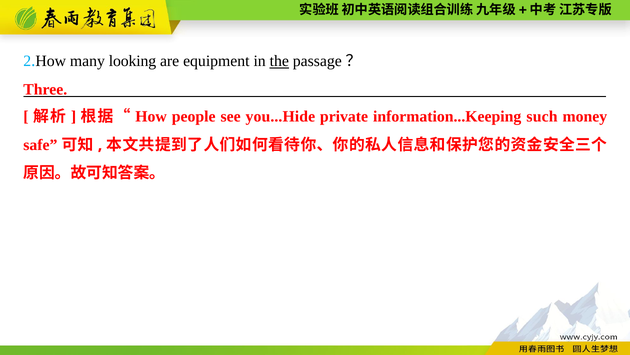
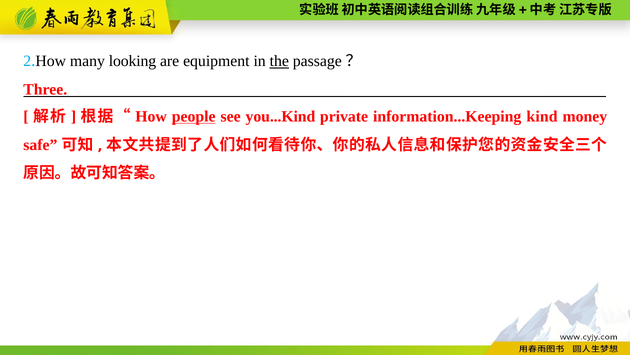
people underline: none -> present (194, 116)
you...Hide: you...Hide -> you...Kind (280, 116)
such: such -> kind (542, 116)
